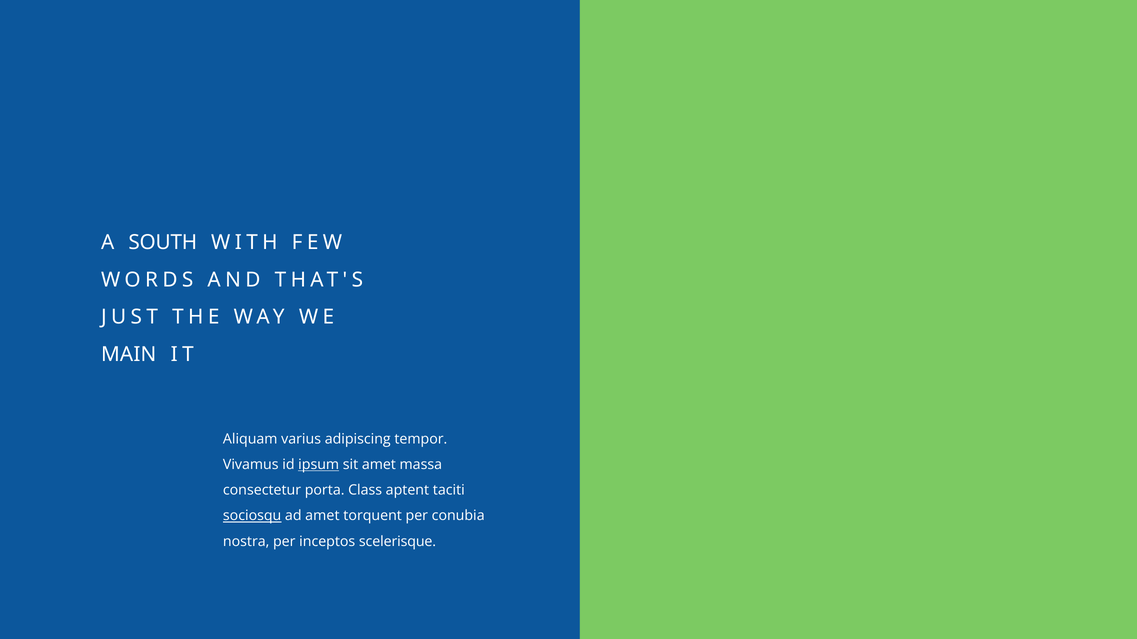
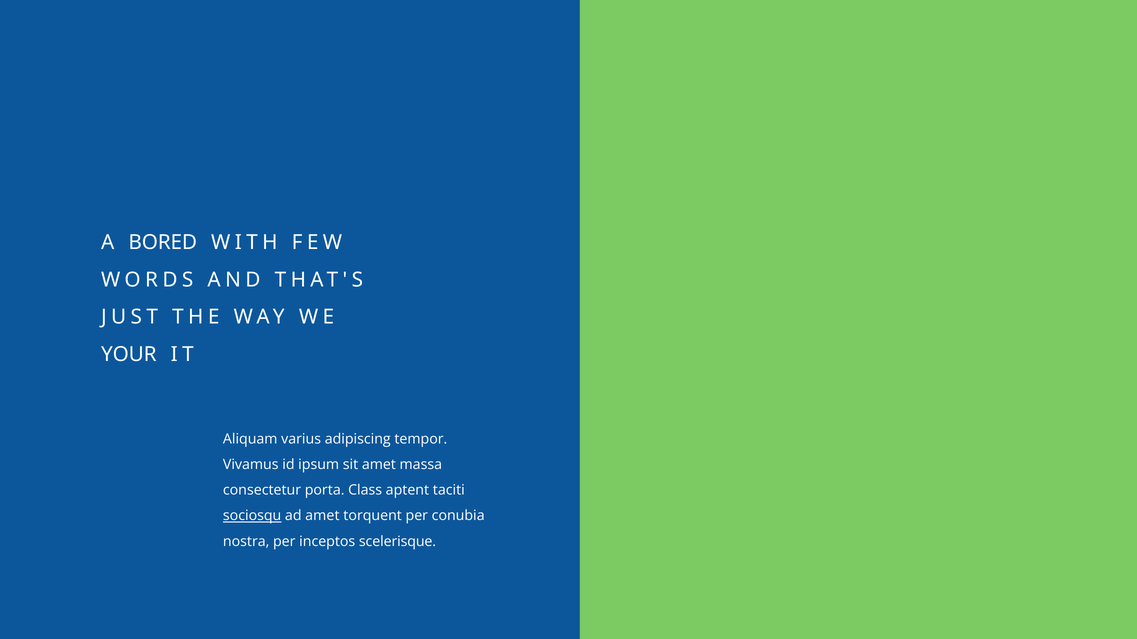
SOUTH: SOUTH -> BORED (163, 243)
MAIN: MAIN -> YOUR (129, 355)
ipsum underline: present -> none (319, 465)
